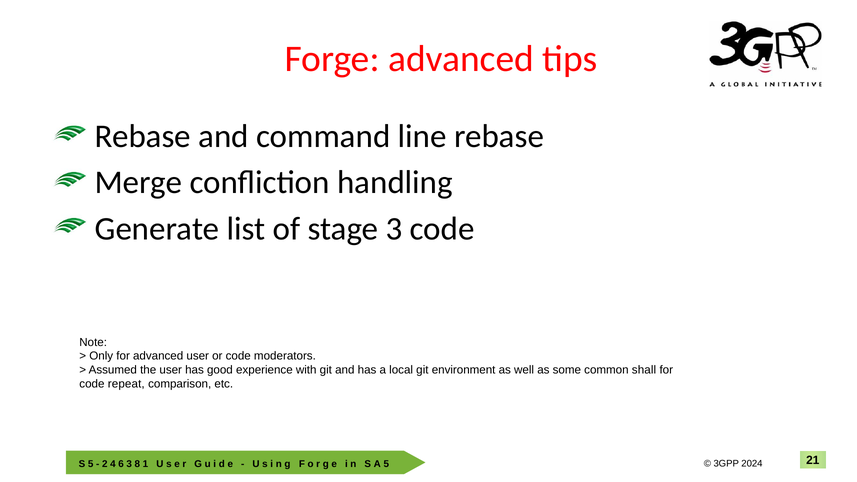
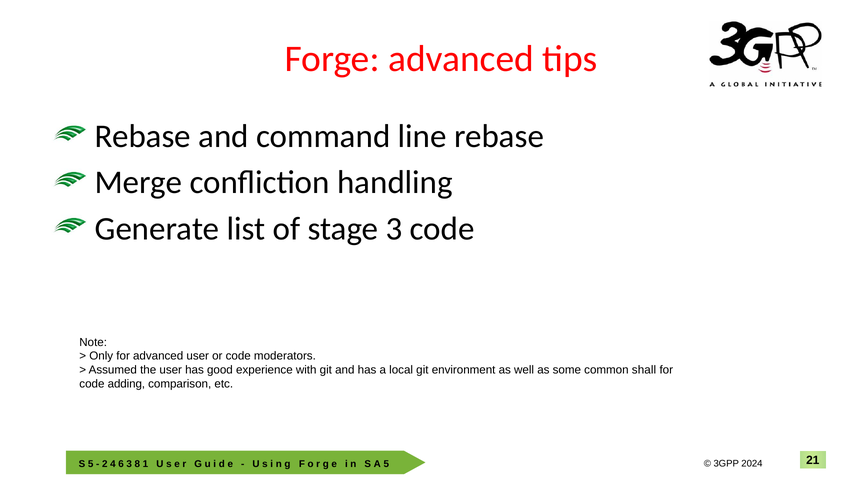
repeat: repeat -> adding (126, 384)
